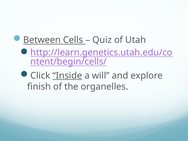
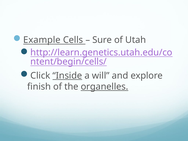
Between: Between -> Example (42, 40)
Quiz: Quiz -> Sure (102, 40)
organelles underline: none -> present (104, 87)
